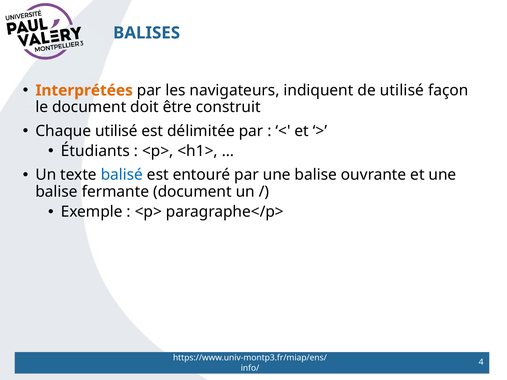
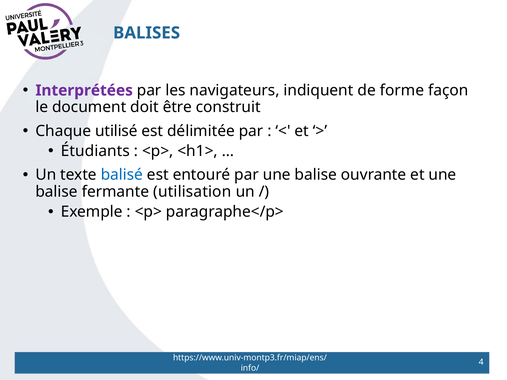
Interprétées colour: orange -> purple (84, 90)
de utilisé: utilisé -> forme (402, 90)
fermante document: document -> utilisation (192, 192)
